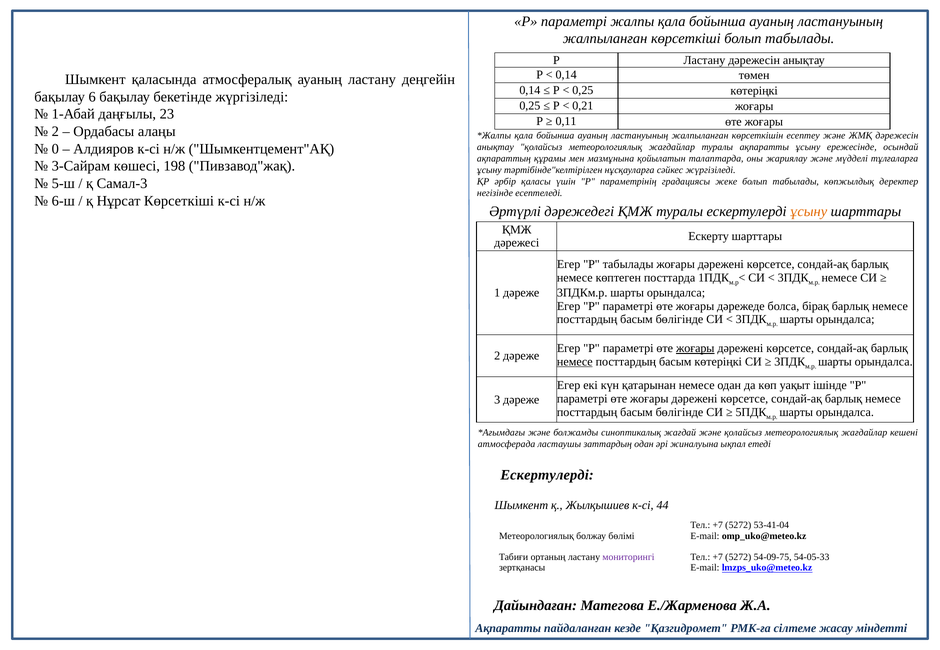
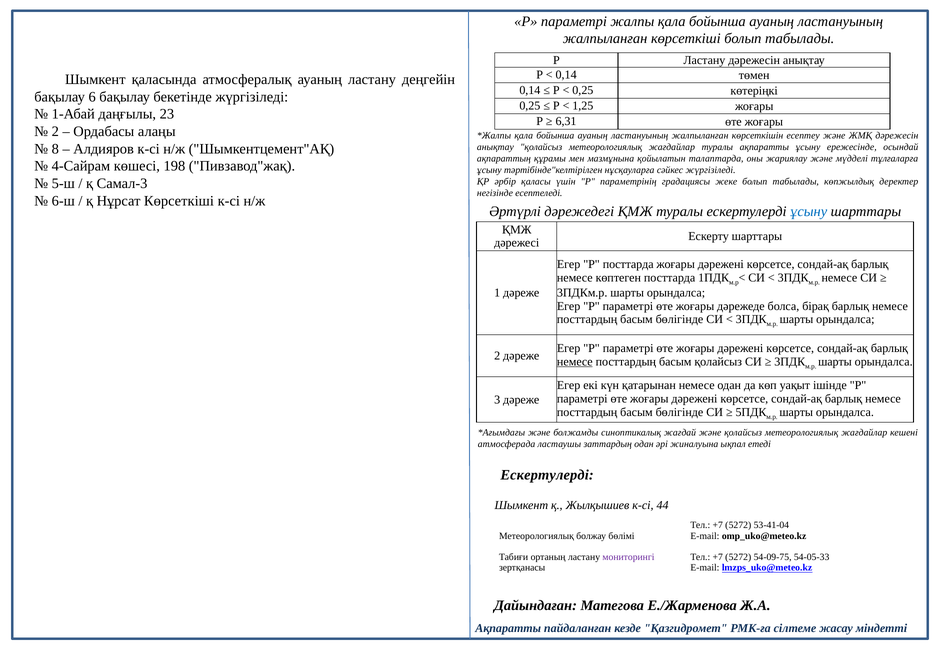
0,21: 0,21 -> 1,25 (583, 106)
0,11: 0,11 -> 6,31 (566, 122)
0: 0 -> 8 (55, 149)
3-Сайрам: 3-Сайрам -> 4-Сайрам (81, 166)
ұсыну colour: orange -> blue (809, 212)
Р табылады: табылады -> посттарда (628, 265)
жоғары underline: present -> none (695, 349)
басым көтеріңкі: көтеріңкі -> қолайсыз (718, 362)
